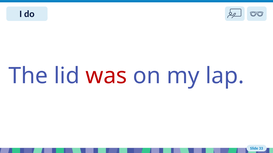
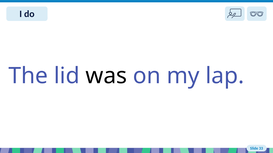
was colour: red -> black (106, 76)
